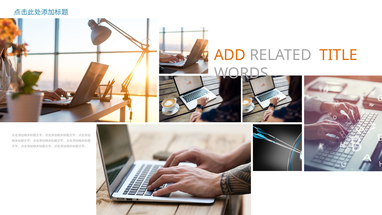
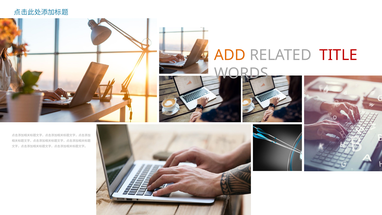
TITLE colour: orange -> red (338, 55)
